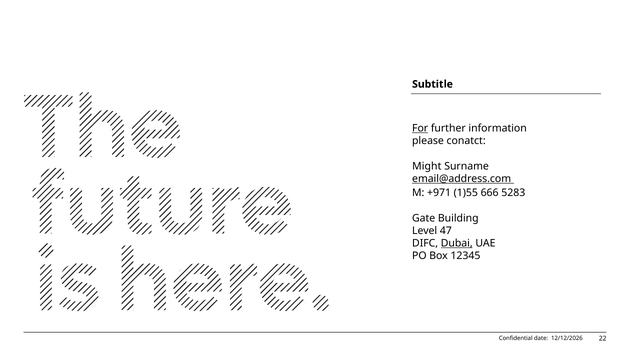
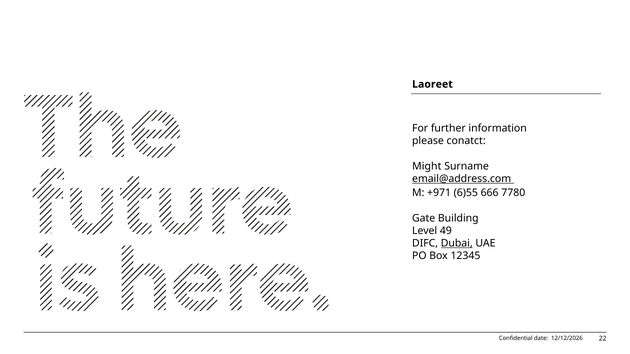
Subtitle: Subtitle -> Laoreet (432, 84)
For underline: present -> none (420, 128)
1)55: 1)55 -> 6)55 (466, 193)
5283: 5283 -> 7780 (513, 193)
47: 47 -> 49 (446, 231)
